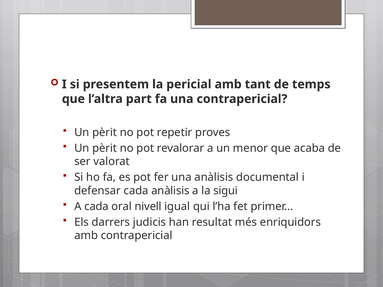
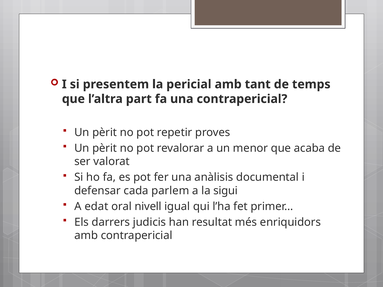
cada anàlisis: anàlisis -> parlem (170, 191)
A cada: cada -> edat (96, 207)
